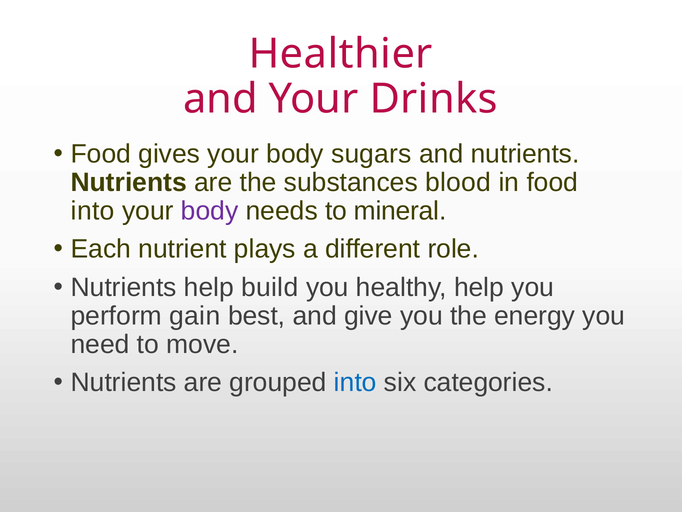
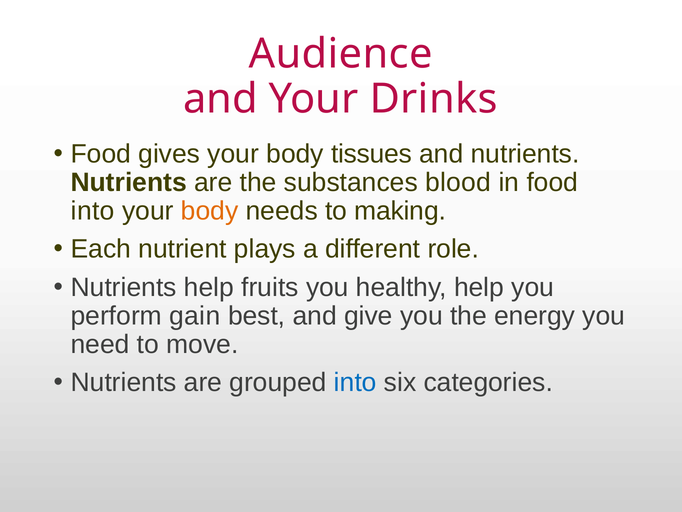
Healthier: Healthier -> Audience (341, 54)
sugars: sugars -> tissues (372, 154)
body colour: purple -> orange (210, 211)
mineral: mineral -> making (400, 211)
build: build -> fruits (270, 287)
